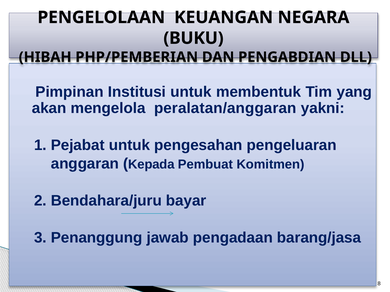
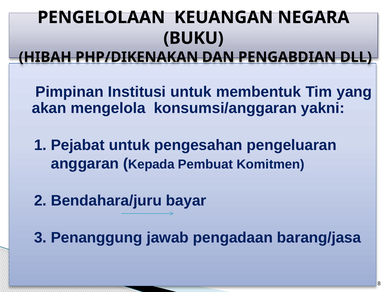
PHP/PEMBERIAN: PHP/PEMBERIAN -> PHP/DIKENAKAN (137, 57)
peralatan/anggaran: peralatan/anggaran -> konsumsi/anggaran (225, 108)
